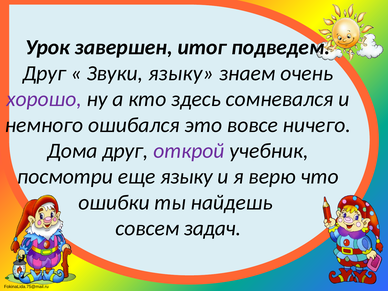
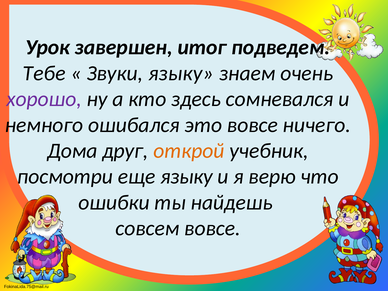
Друг: Друг -> Тебе (44, 73)
открой colour: purple -> orange (189, 151)
совсем задач: задач -> вовсе (212, 228)
